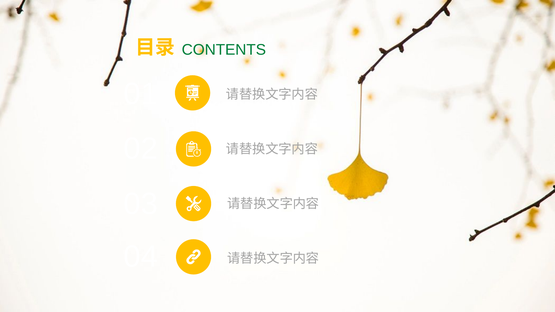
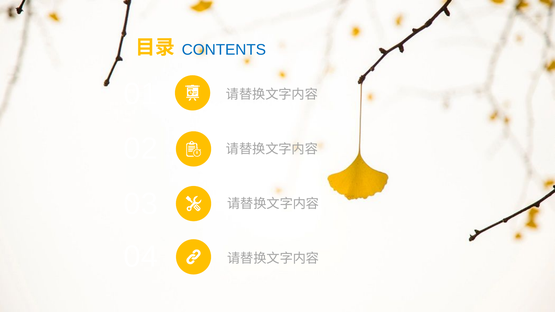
CONTENTS colour: green -> blue (224, 50)
